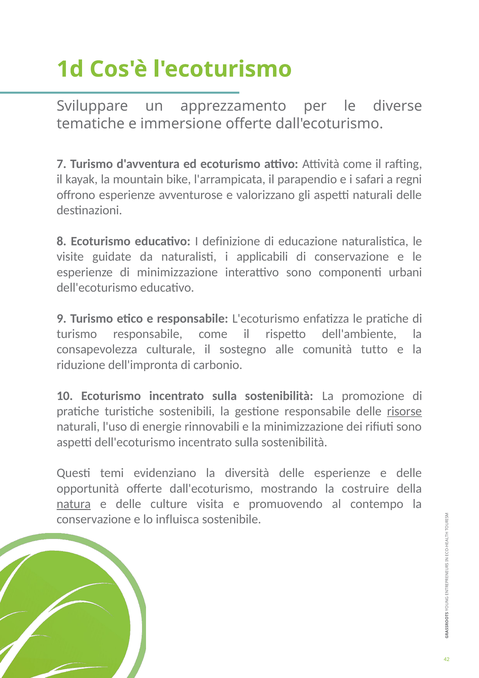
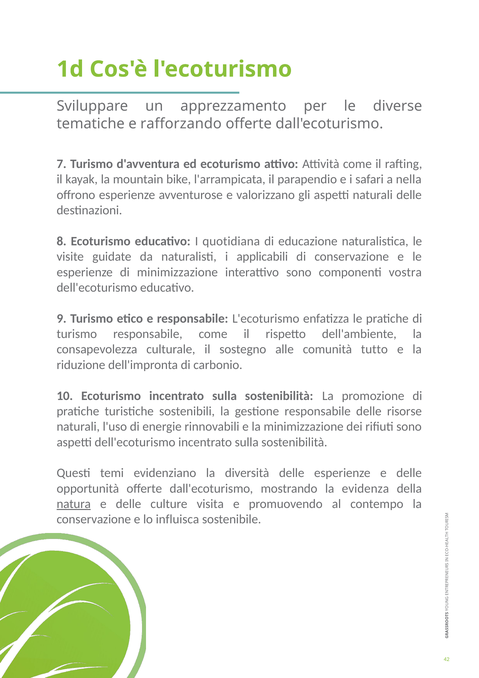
immersione: immersione -> rafforzando (181, 123)
regni: regni -> nella (409, 179)
definizione: definizione -> quotidiana (231, 241)
urbani: urbani -> vostra (405, 272)
risorse underline: present -> none (404, 411)
costruire: costruire -> evidenza (365, 488)
